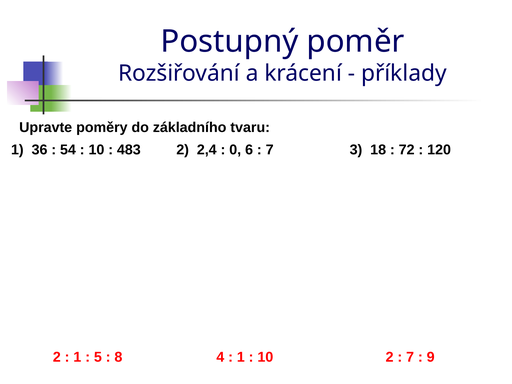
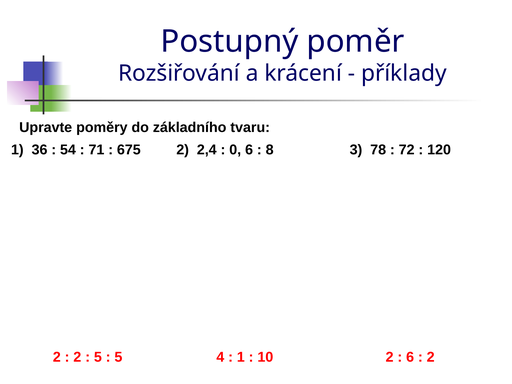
10: 10 -> 71 (96, 150)
483: 483 -> 675 (129, 150)
7: 7 -> 8 (270, 150)
18: 18 -> 78 (378, 150)
1: 1 -> 2 (77, 357)
8: 8 -> 5 (118, 357)
7: 7 -> 6 (410, 357)
9: 9 -> 2 (431, 357)
